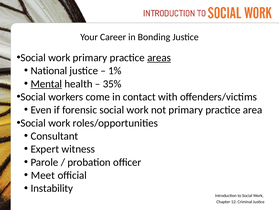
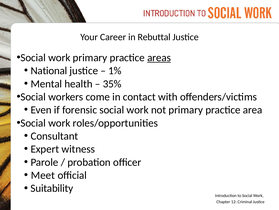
Bonding: Bonding -> Rebuttal (154, 37)
Mental underline: present -> none (46, 84)
Instability: Instability -> Suitability (52, 188)
